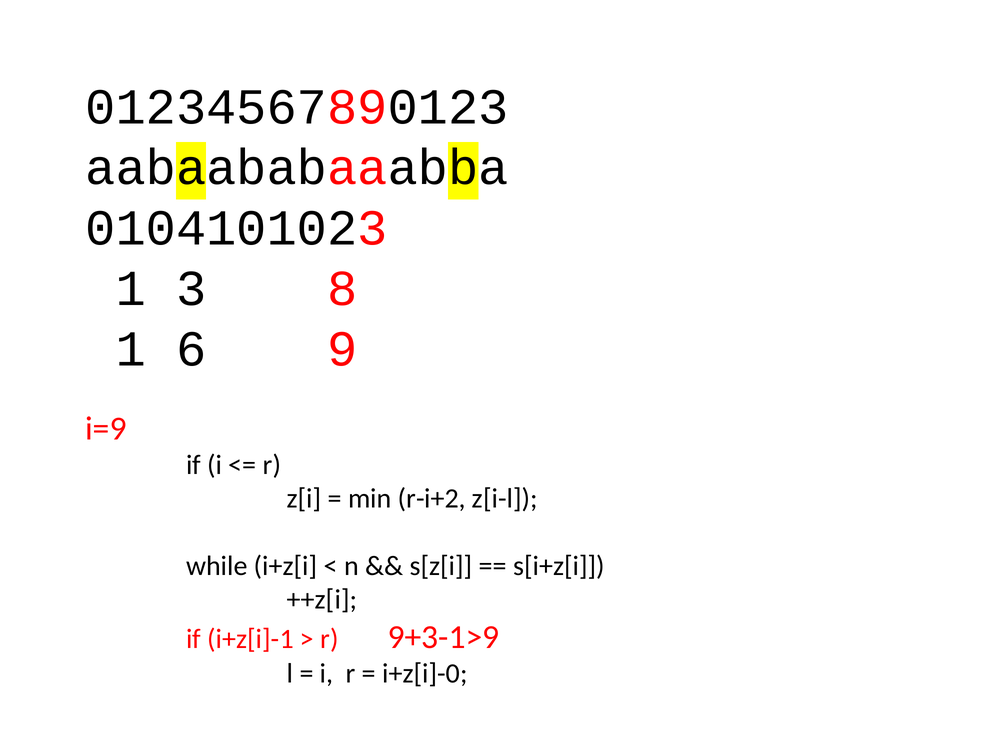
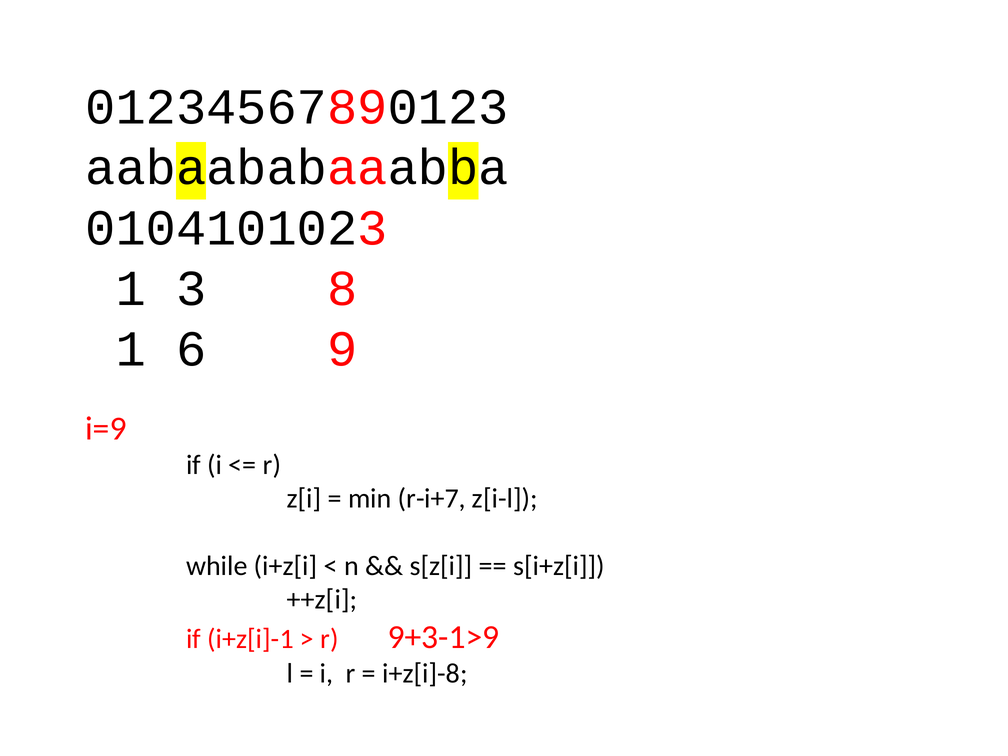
r-i+2: r-i+2 -> r-i+7 (432, 499)
i+z[i]-0: i+z[i]-0 -> i+z[i]-8 (425, 673)
